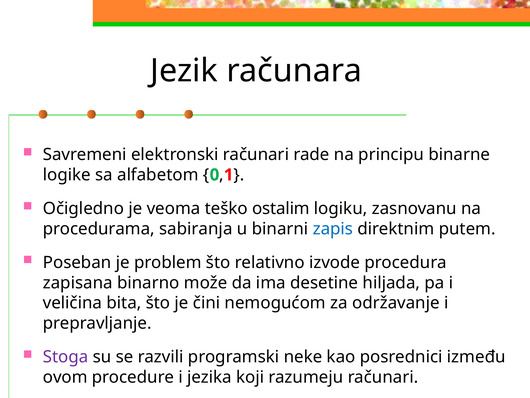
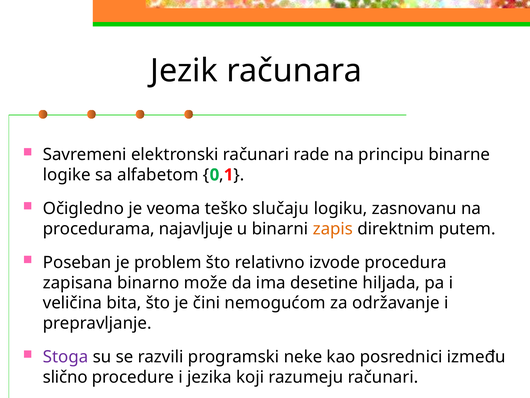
ostalim: ostalim -> slučaju (281, 208)
sabiranja: sabiranja -> najavljuje (196, 229)
zapis colour: blue -> orange (333, 229)
ovom: ovom -> slično (65, 377)
